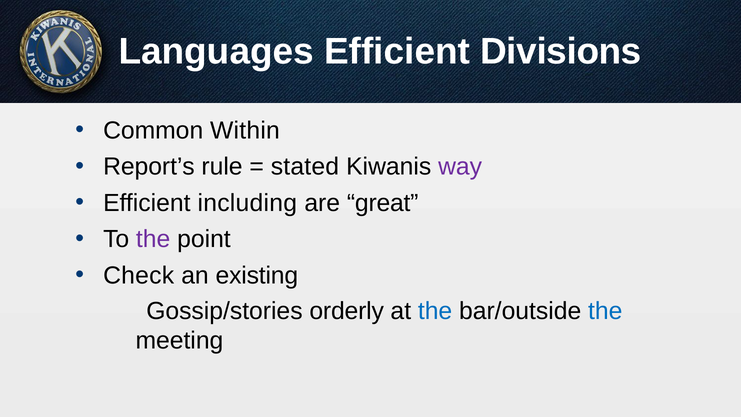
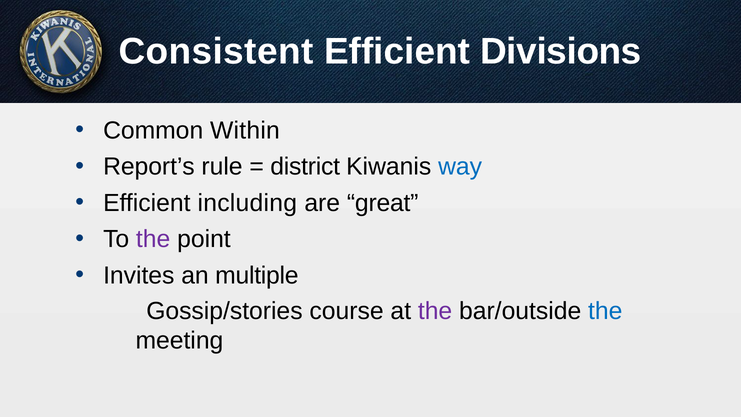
Languages: Languages -> Consistent (216, 51)
stated: stated -> district (305, 167)
way colour: purple -> blue (460, 167)
Check: Check -> Invites (139, 275)
existing: existing -> multiple (257, 275)
orderly: orderly -> course (347, 311)
the colour: blue -> purple (435, 311)
